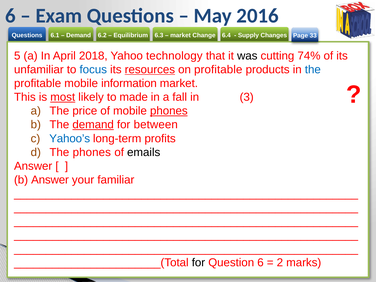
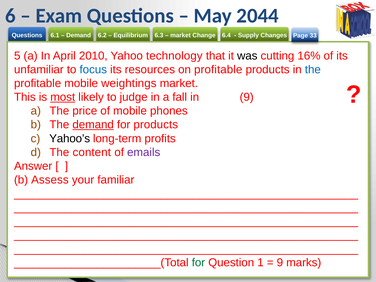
2016: 2016 -> 2044 (258, 16)
2018: 2018 -> 2010 (93, 56)
74%: 74% -> 16% (309, 56)
resources underline: present -> none (150, 70)
information: information -> weightings (129, 83)
made: made -> judge (134, 97)
in 3: 3 -> 9 (247, 97)
phones underline: present -> none (169, 111)
for between: between -> products (156, 125)
Yahoo’s colour: blue -> black (70, 138)
The phones: phones -> content (92, 152)
emails colour: black -> purple (144, 152)
b Answer: Answer -> Assess (50, 180)
for colour: black -> green (198, 263)
Question 6: 6 -> 1 (260, 263)
2: 2 -> 9 (280, 263)
